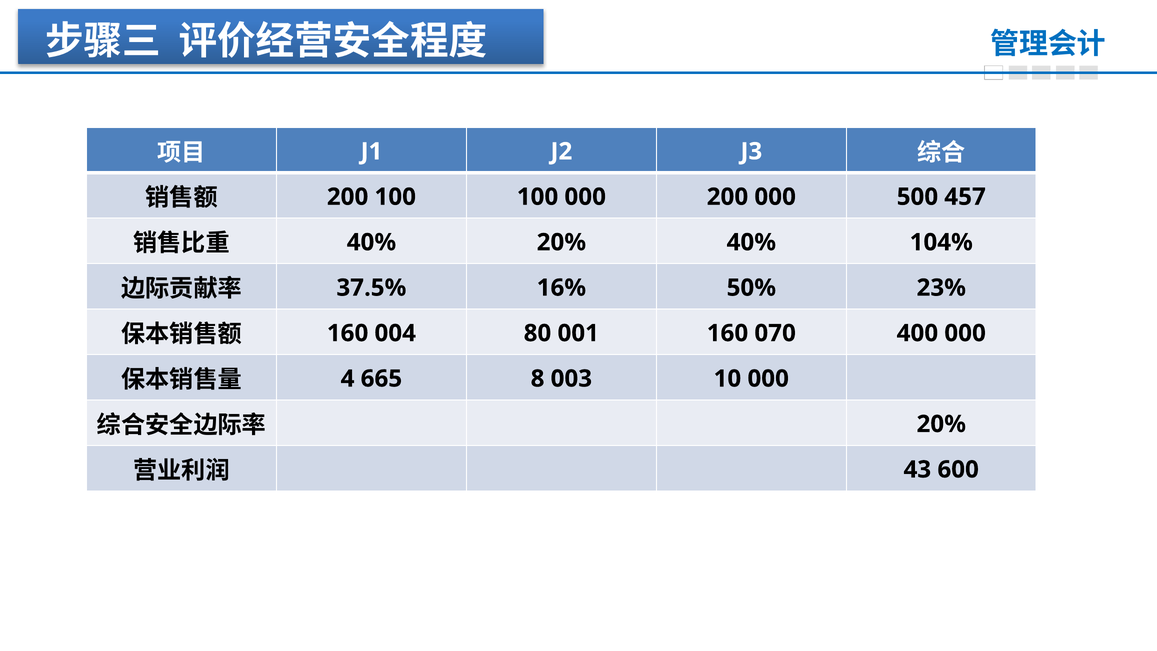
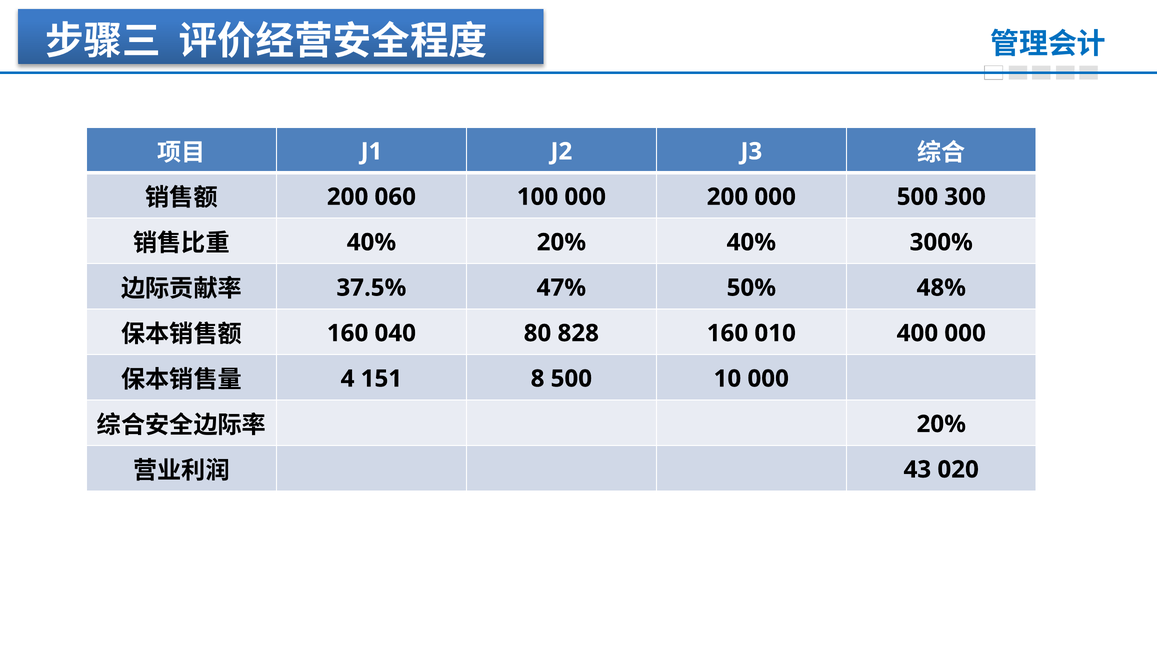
200 100: 100 -> 060 (395, 197)
457: 457 -> 300 (965, 197)
104%: 104% -> 300% (941, 242)
16%: 16% -> 47% (561, 288)
23%: 23% -> 48% (941, 288)
004: 004 -> 040 (395, 333)
001: 001 -> 828 (578, 333)
070: 070 -> 010 (775, 333)
665: 665 -> 151 (381, 379)
8 003: 003 -> 500 (571, 379)
600: 600 -> 020 (958, 469)
